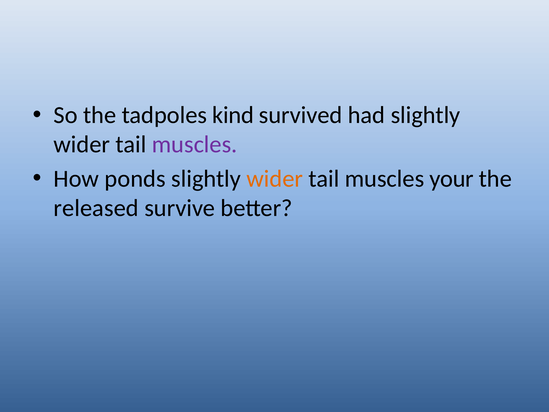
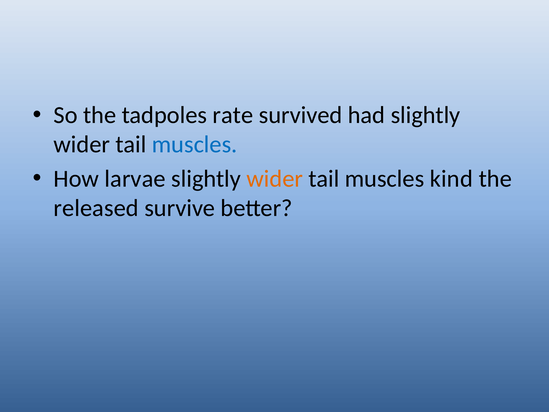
kind: kind -> rate (233, 115)
muscles colour: purple -> blue (195, 144)
ponds: ponds -> larvae (135, 179)
your: your -> kind (451, 179)
